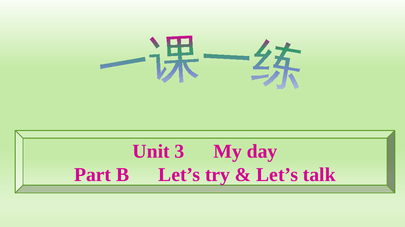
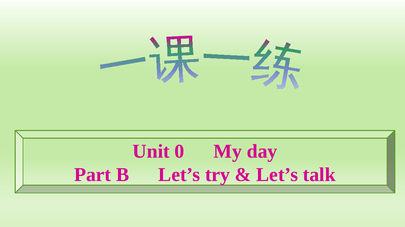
3: 3 -> 0 (180, 152)
